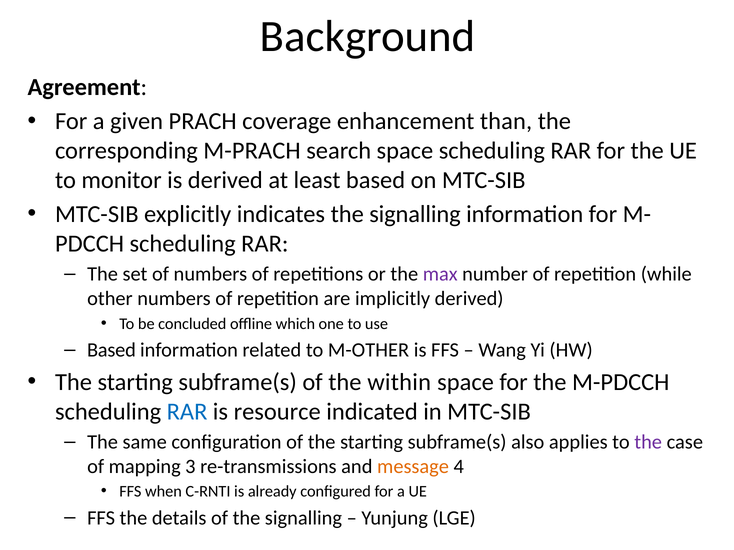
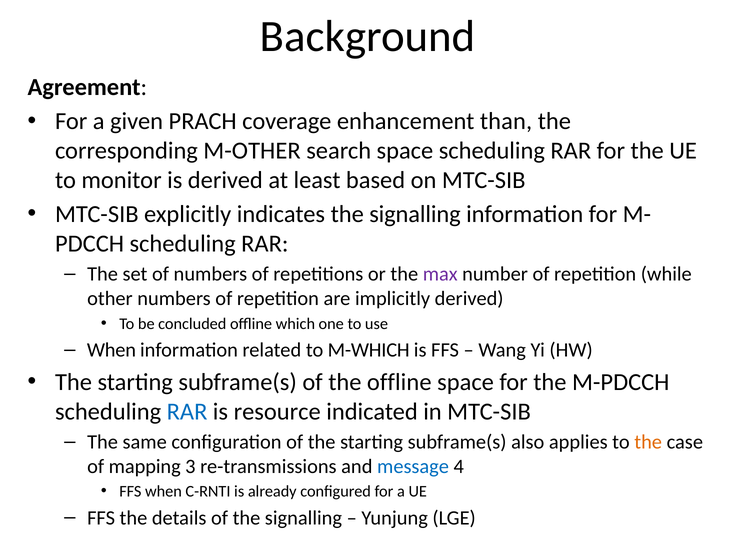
M-PRACH: M-PRACH -> M-OTHER (252, 151)
Based: Based -> When (111, 350)
M-OTHER: M-OTHER -> M-WHICH (369, 350)
the within: within -> offline (399, 382)
the colour: purple -> orange (648, 443)
message colour: orange -> blue (413, 467)
